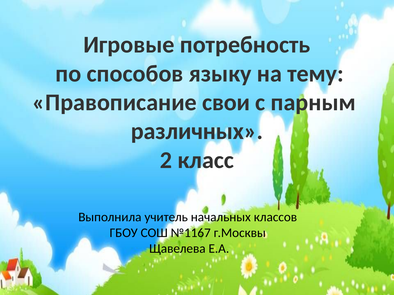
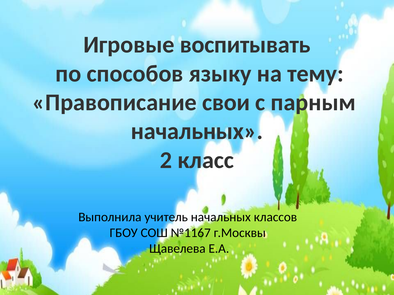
потребность: потребность -> воспитывать (245, 45)
различных: различных -> начальных (197, 131)
